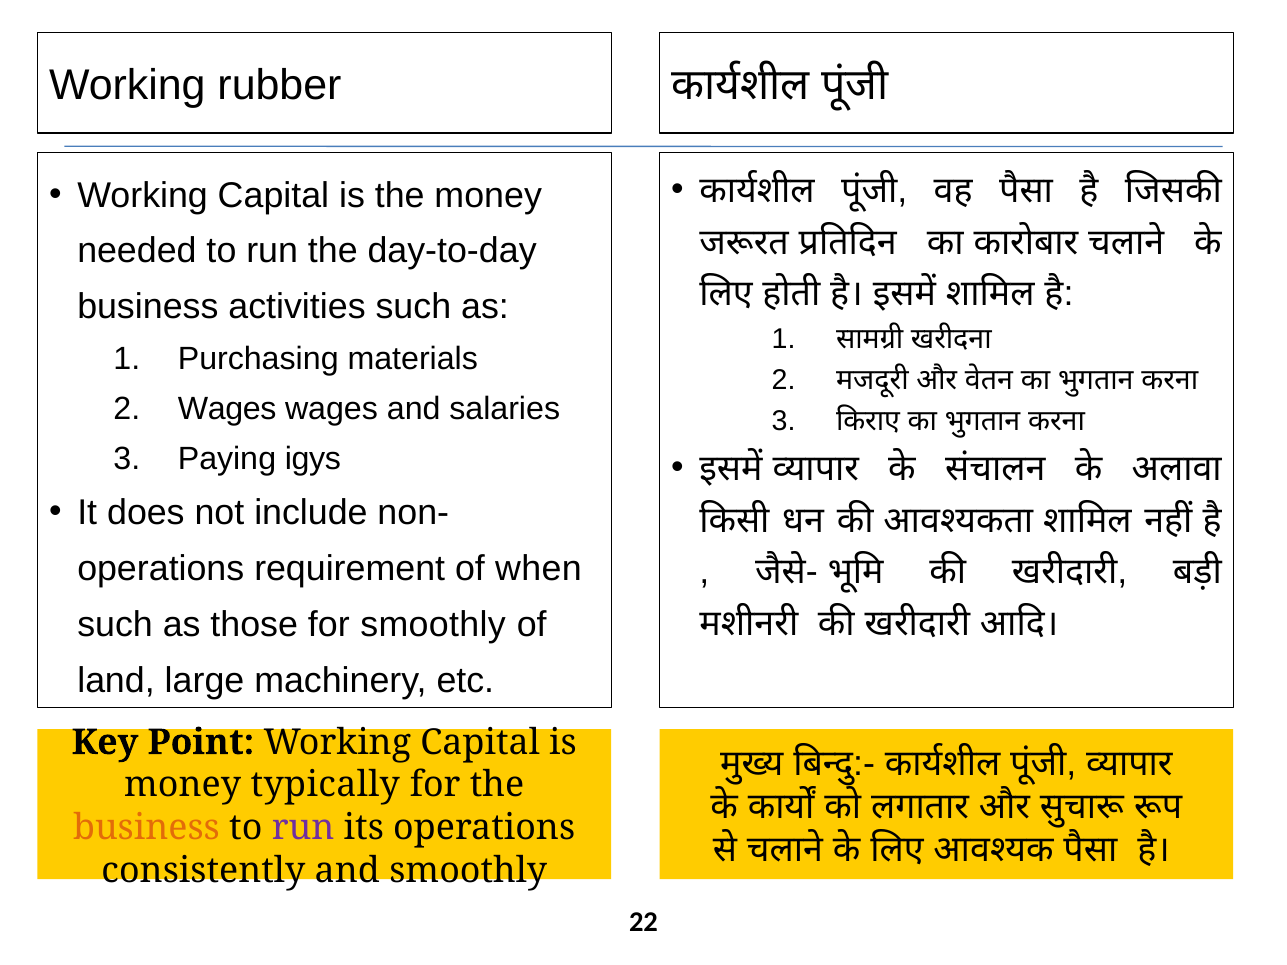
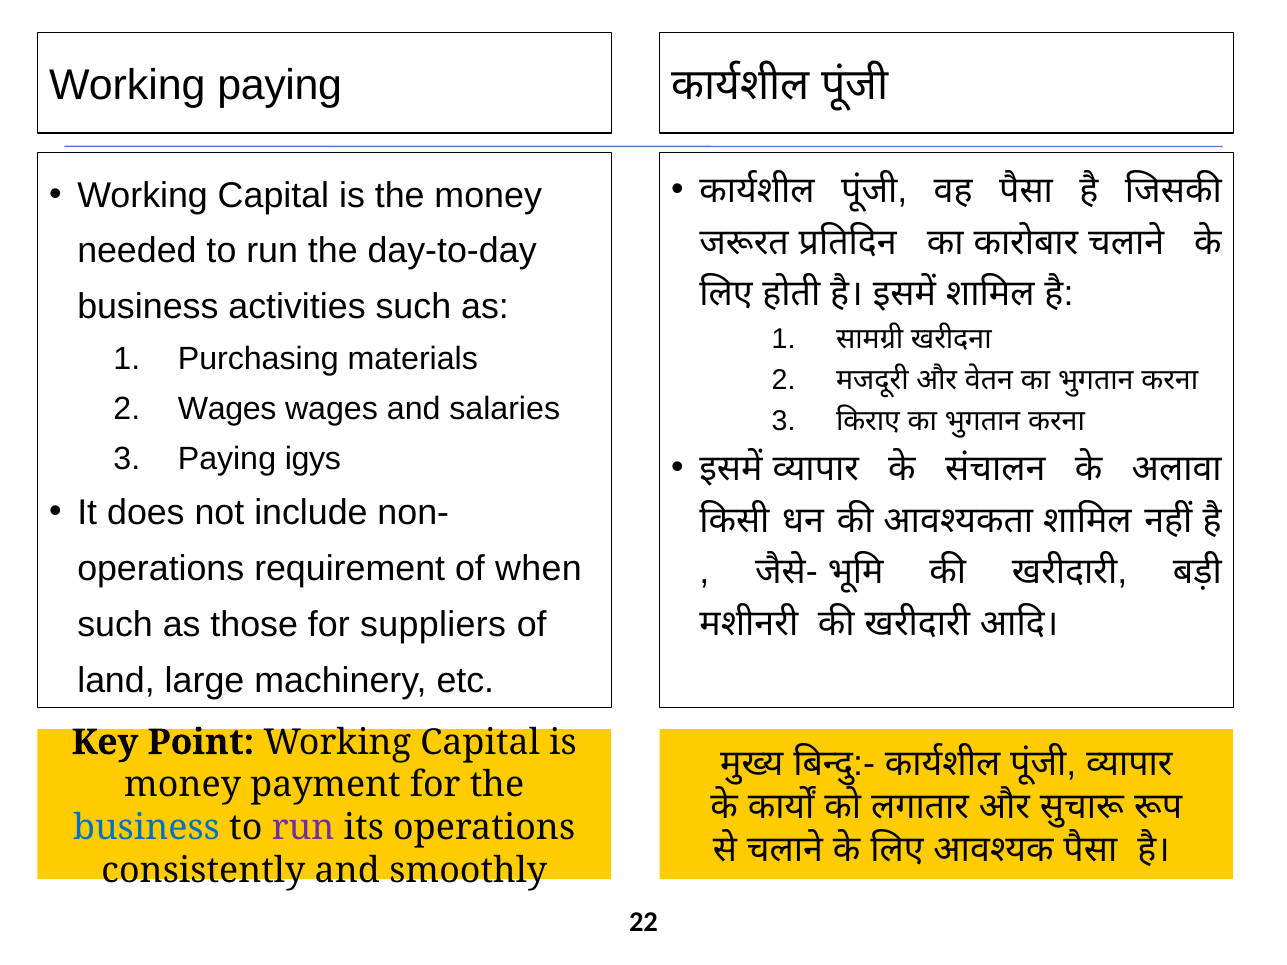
Working rubber: rubber -> paying (280, 86)
for smoothly: smoothly -> suppliers (433, 625)
typically: typically -> payment (326, 785)
business colour: orange -> blue (146, 828)
